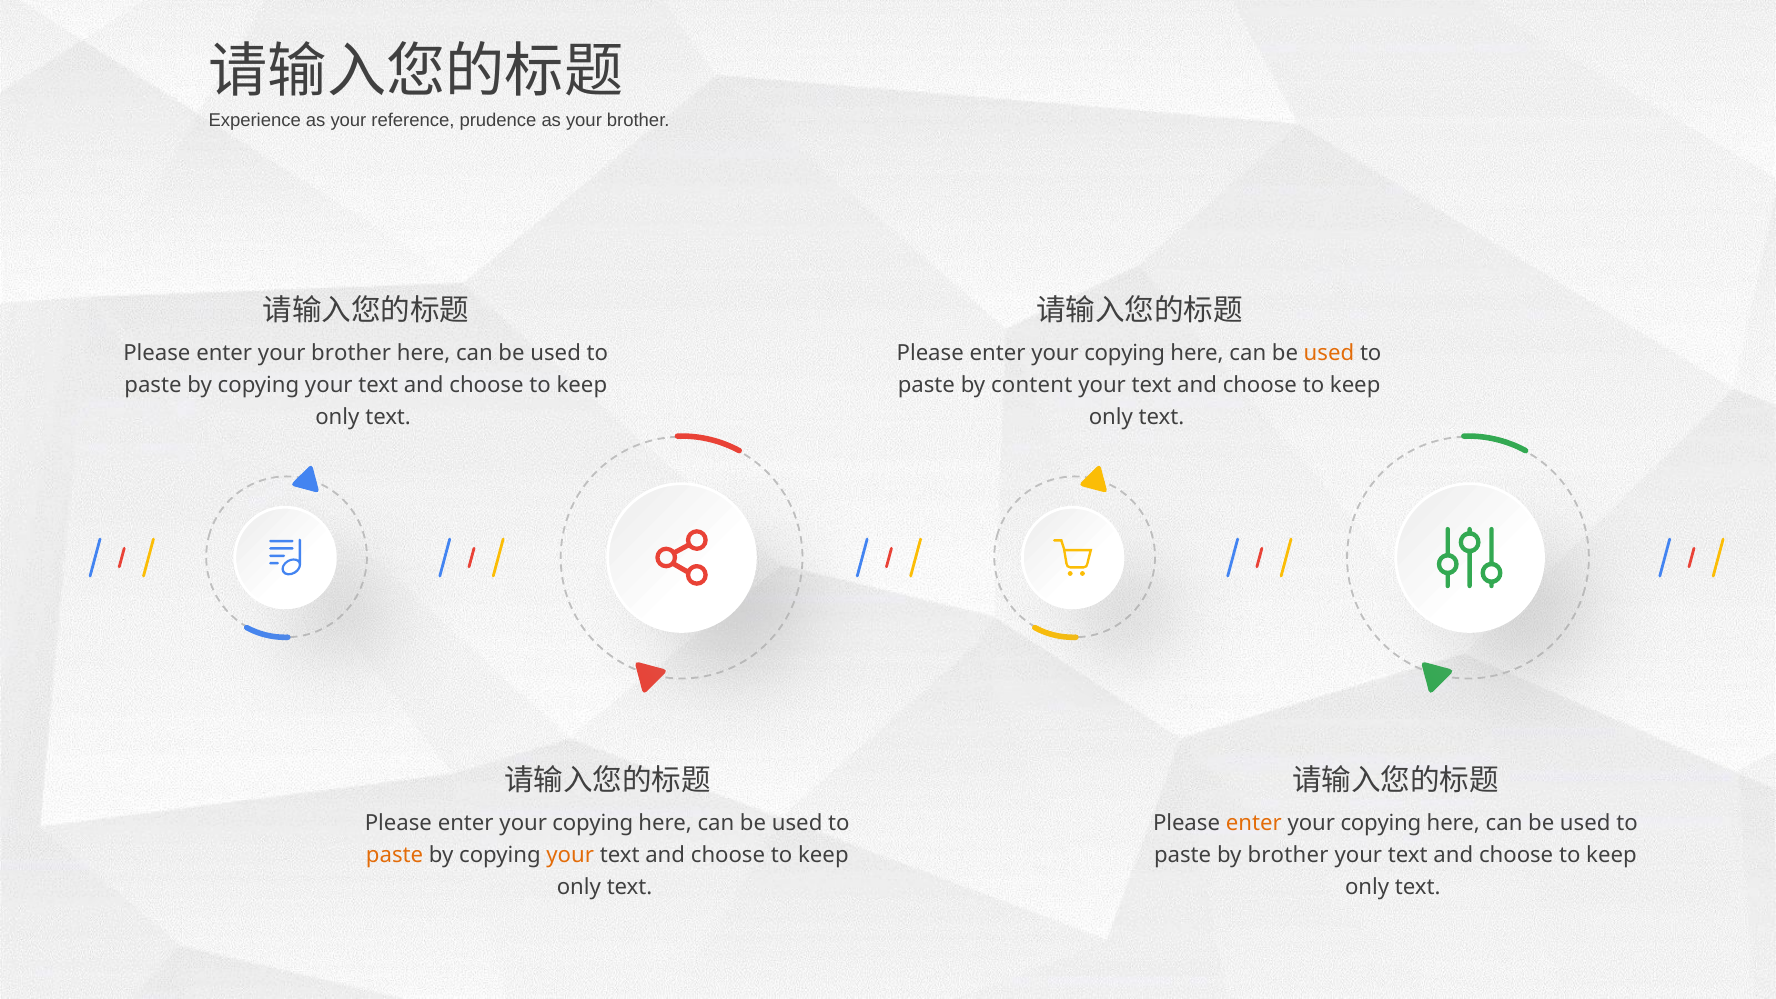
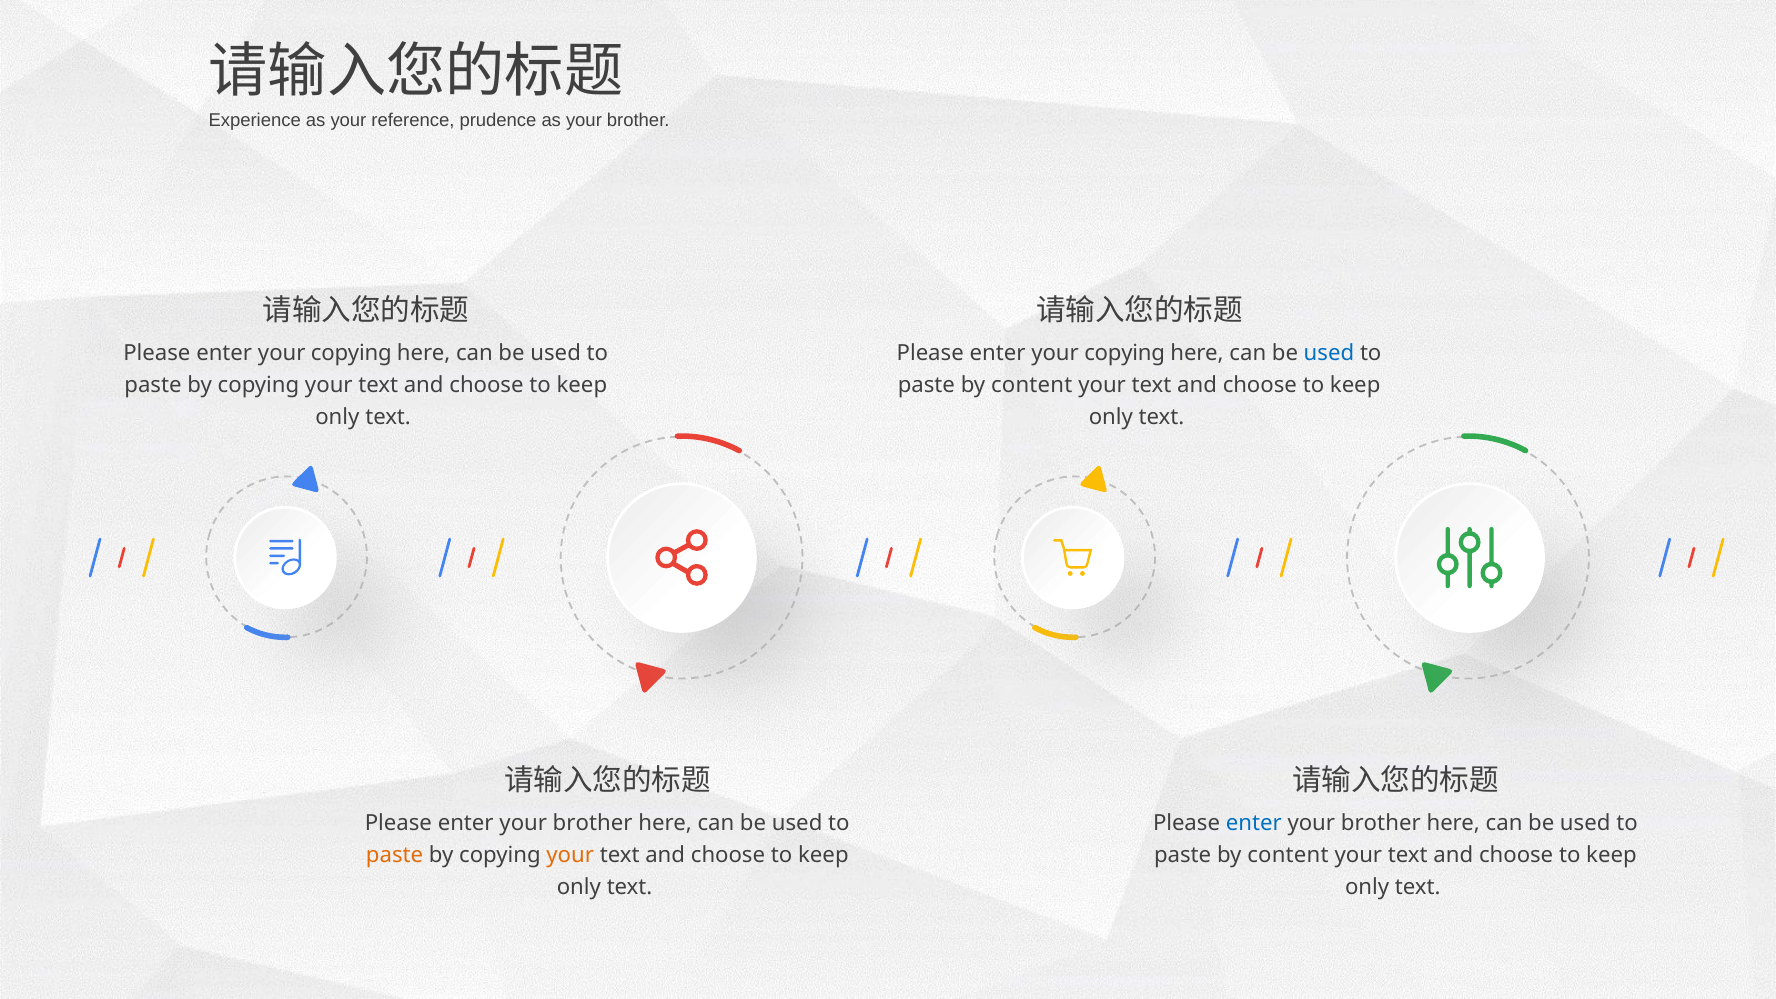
brother: brother -> copying (351, 353)
used colour: orange -> blue (1329, 353)
copying: copying -> brother (593, 823)
enter colour: orange -> blue (1254, 823)
copying: copying -> brother (1381, 823)
brother: brother -> content (1288, 855)
